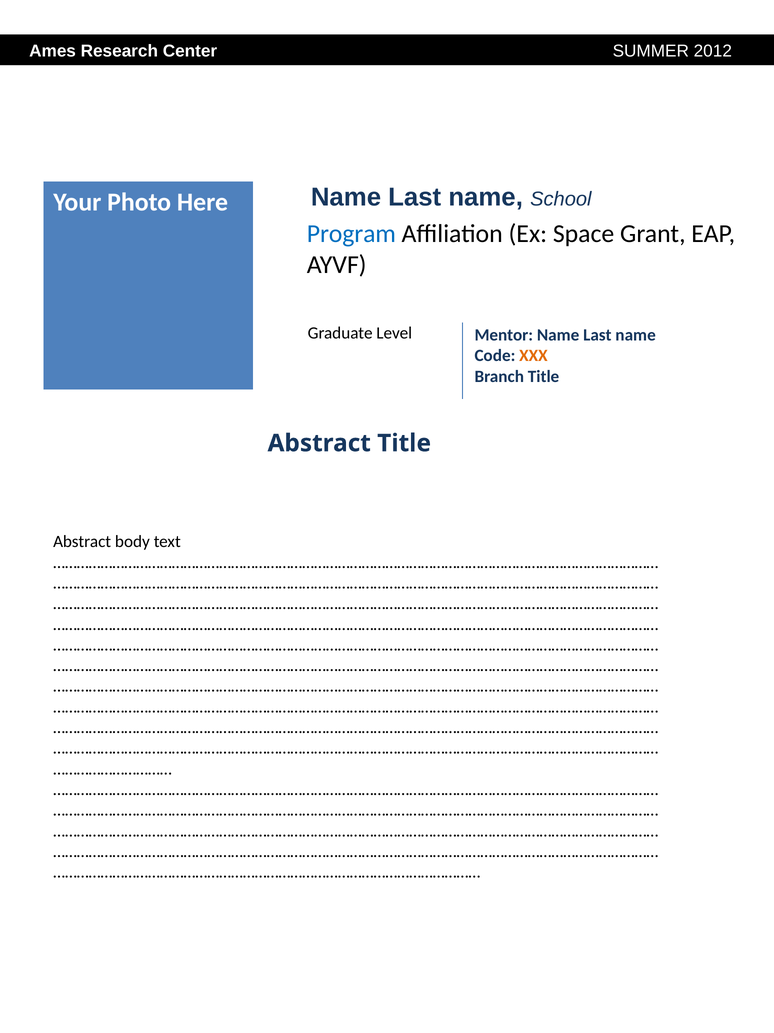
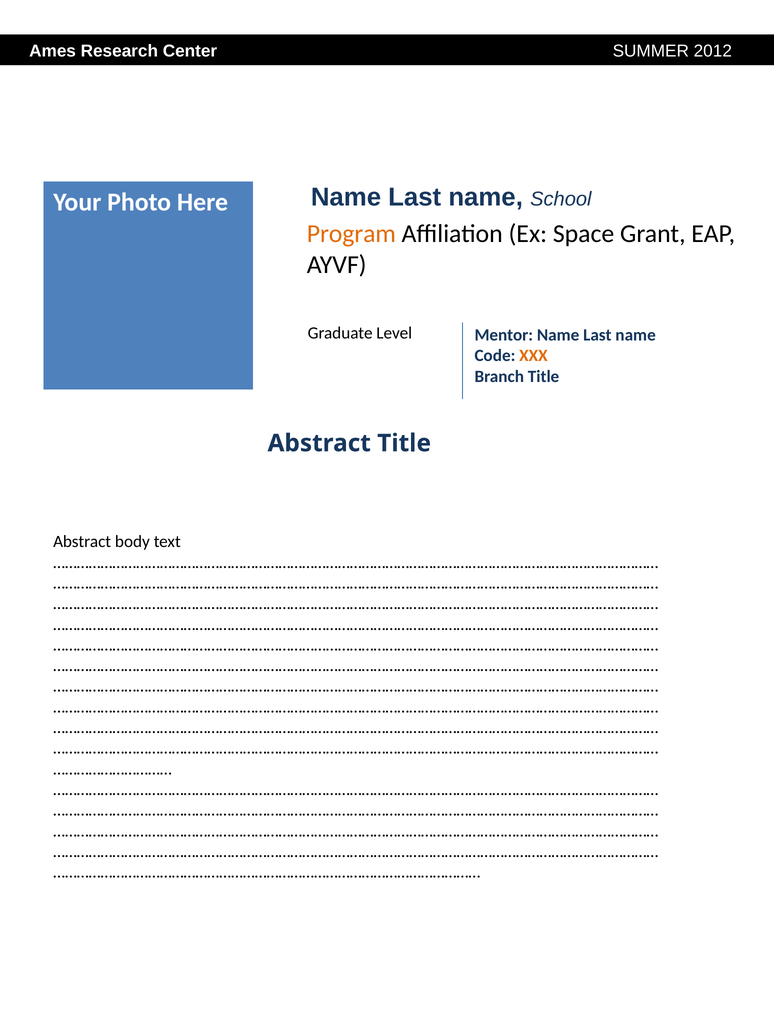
Program colour: blue -> orange (351, 233)
